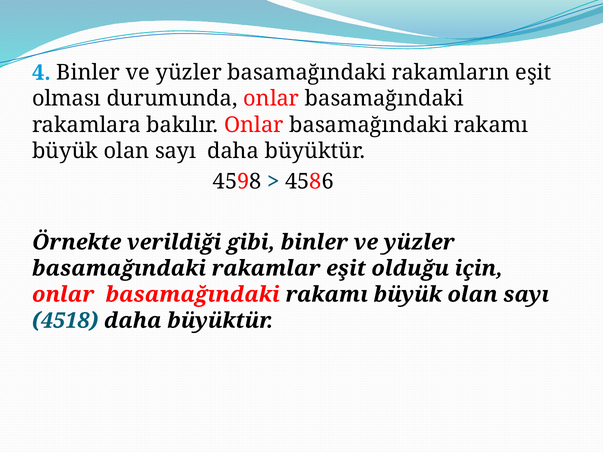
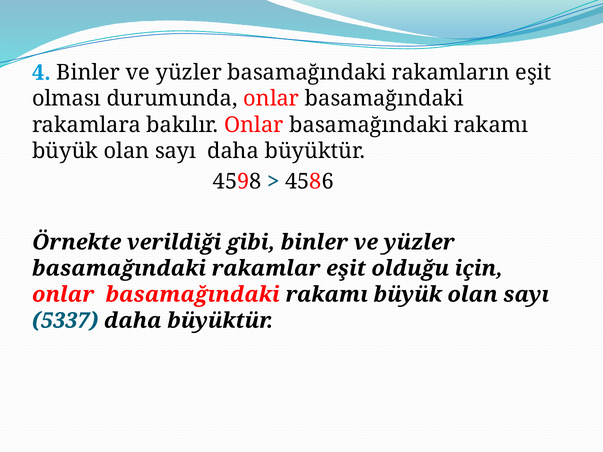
4518: 4518 -> 5337 (65, 321)
